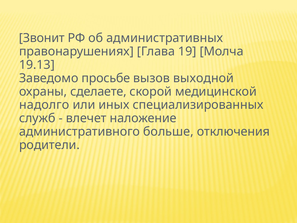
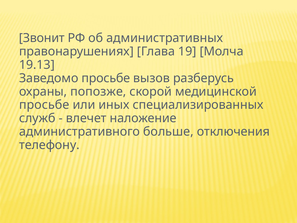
выходной: выходной -> разберусь (204, 78)
сделаете: сделаете -> попозже (98, 91)
надолго: надолго -> просьбе (44, 105)
родители: родители -> телефону (49, 145)
